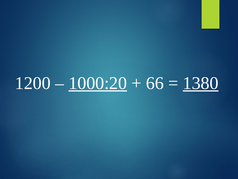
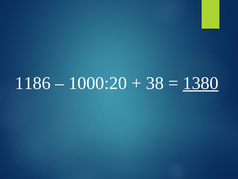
1200: 1200 -> 1186 (33, 83)
1000:20 underline: present -> none (98, 83)
66: 66 -> 38 (155, 83)
